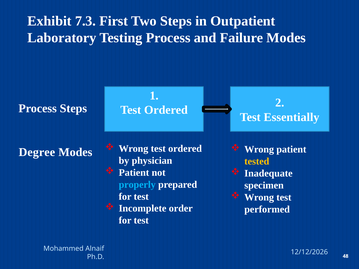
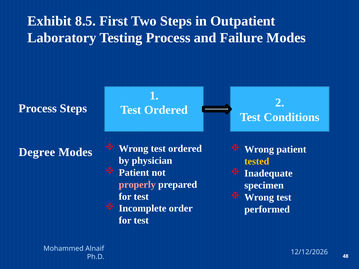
7.3: 7.3 -> 8.5 (85, 21)
Essentially: Essentially -> Conditions (292, 117)
properly colour: light blue -> pink (137, 185)
